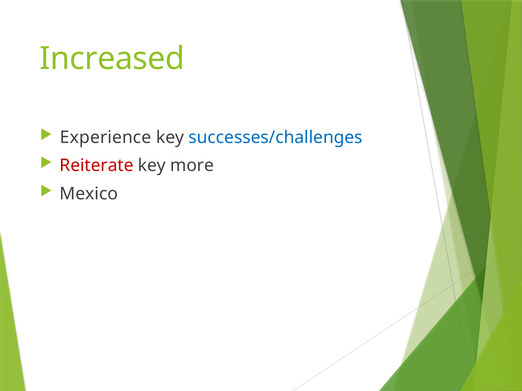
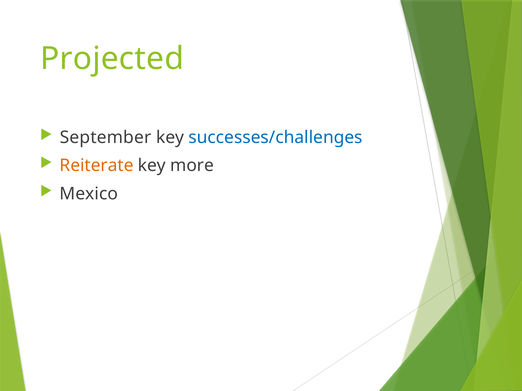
Increased: Increased -> Projected (112, 59)
Experience: Experience -> September (106, 138)
Reiterate colour: red -> orange (97, 166)
